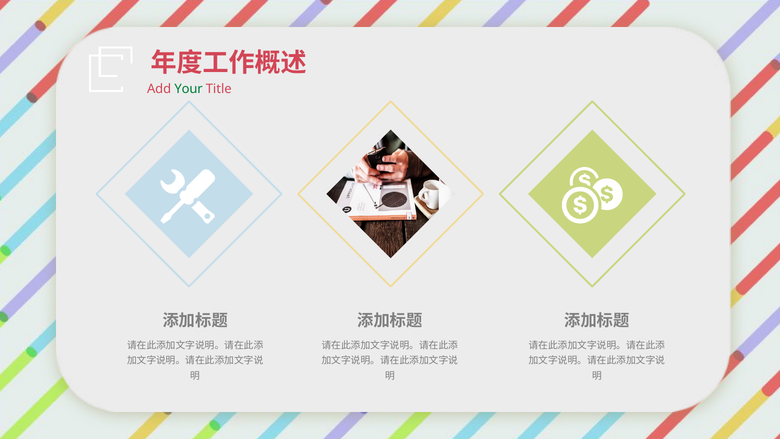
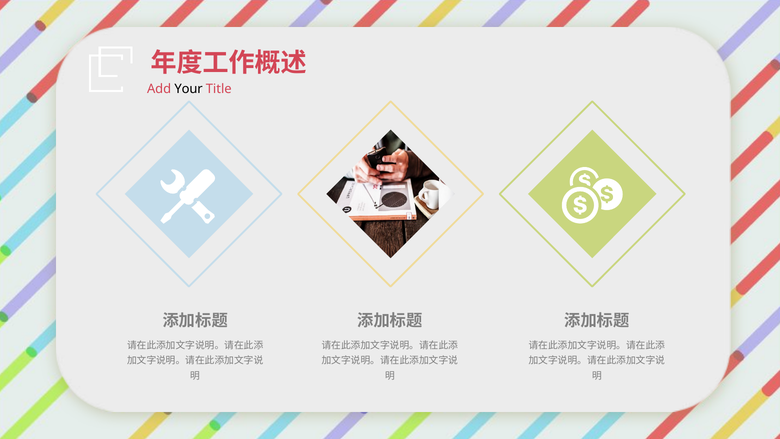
Your colour: green -> black (189, 89)
